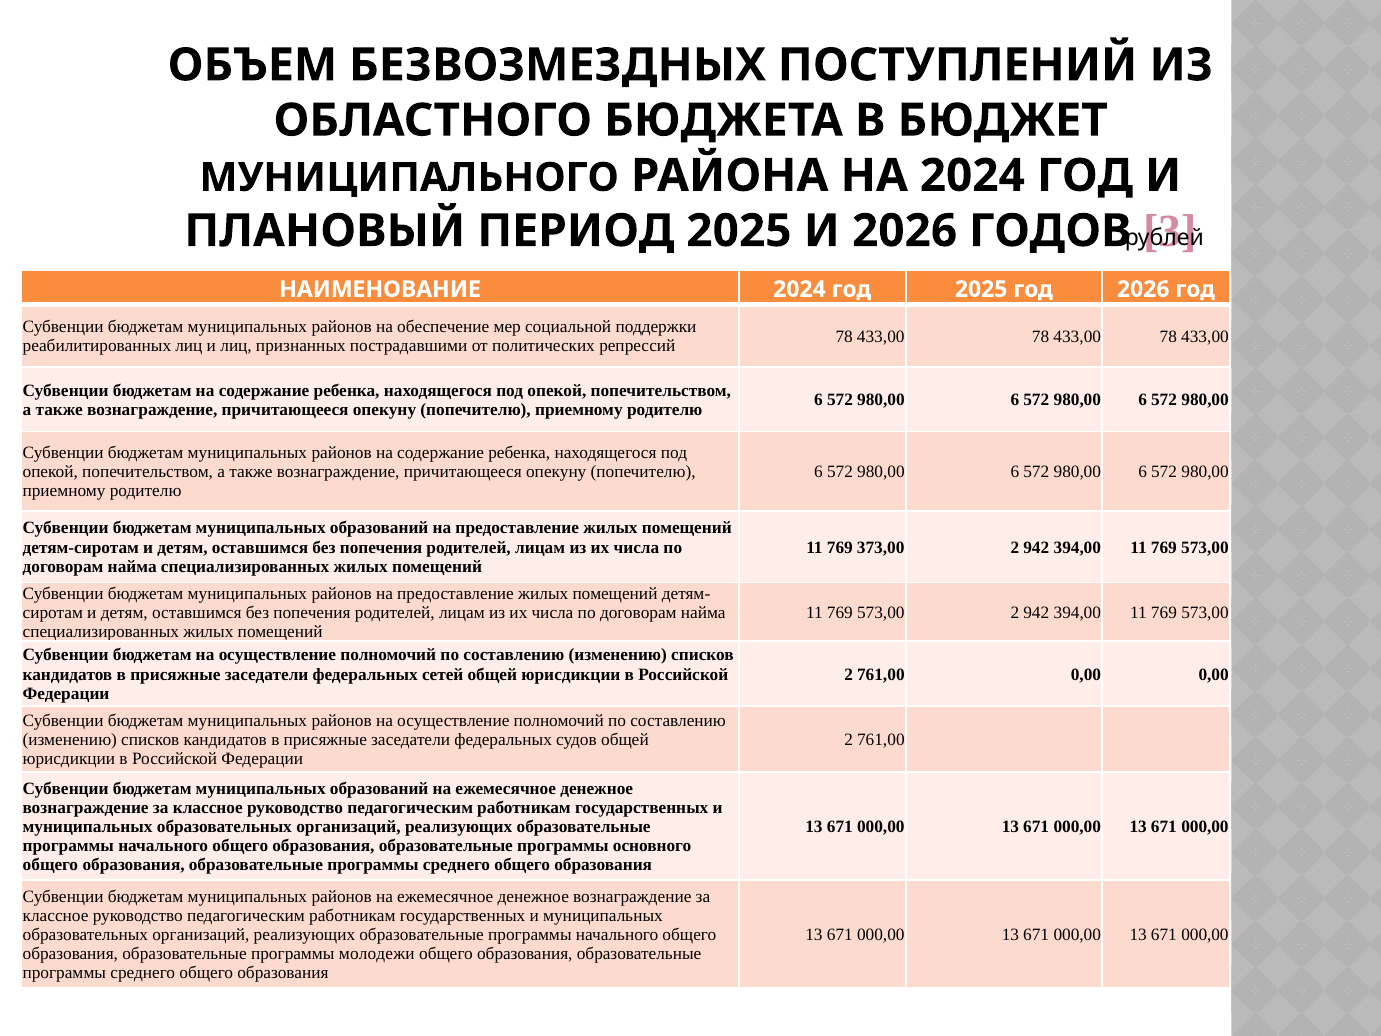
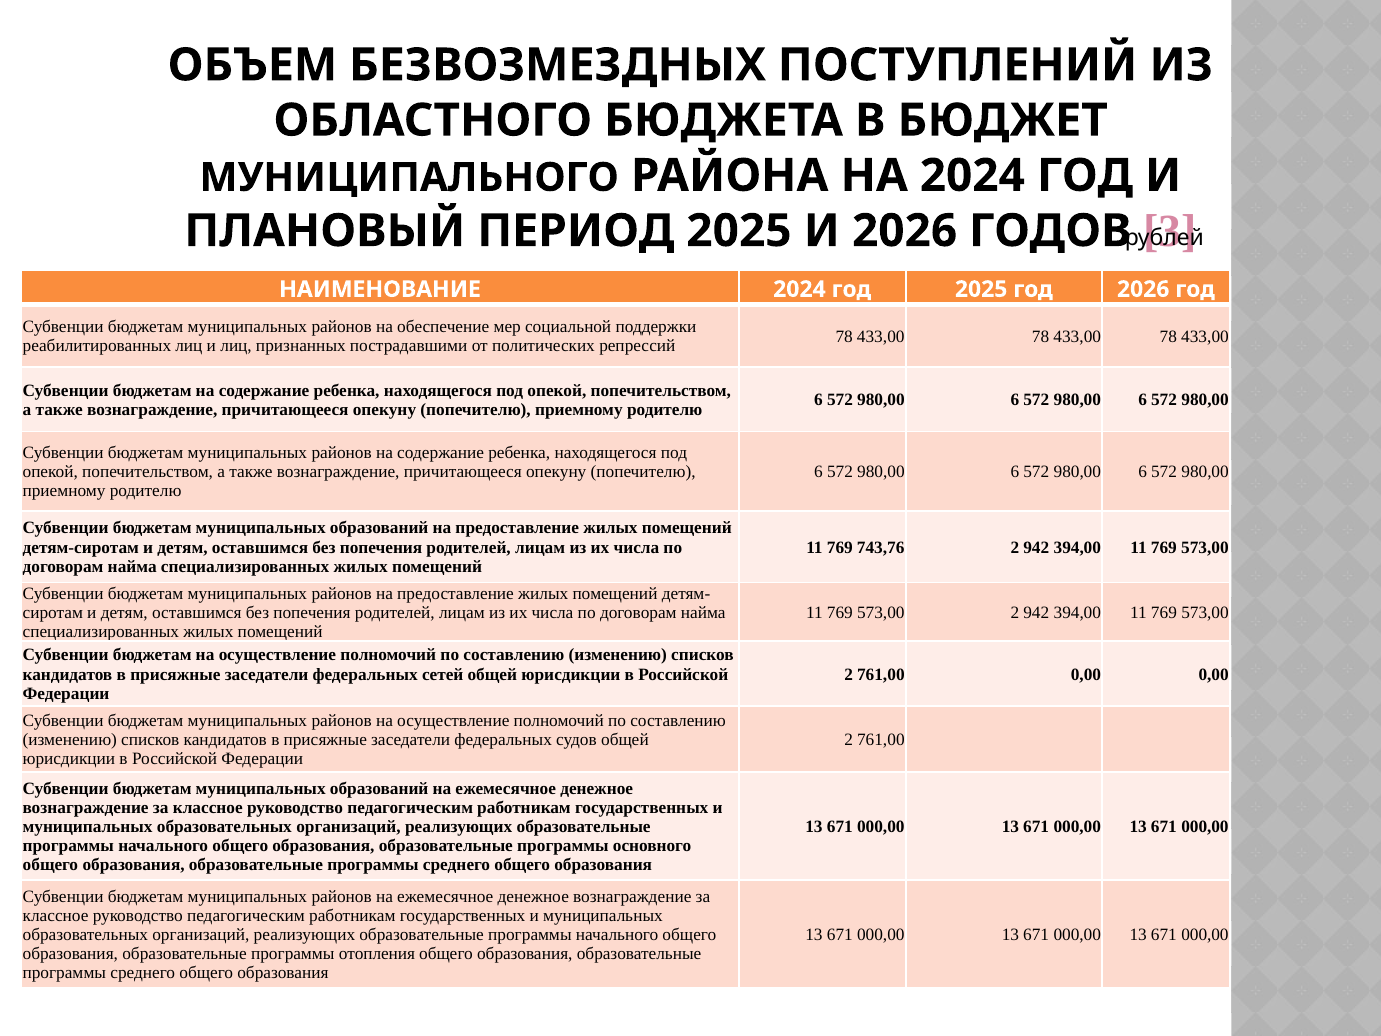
373,00: 373,00 -> 743,76 (881, 547)
молодежи: молодежи -> отопления (377, 954)
